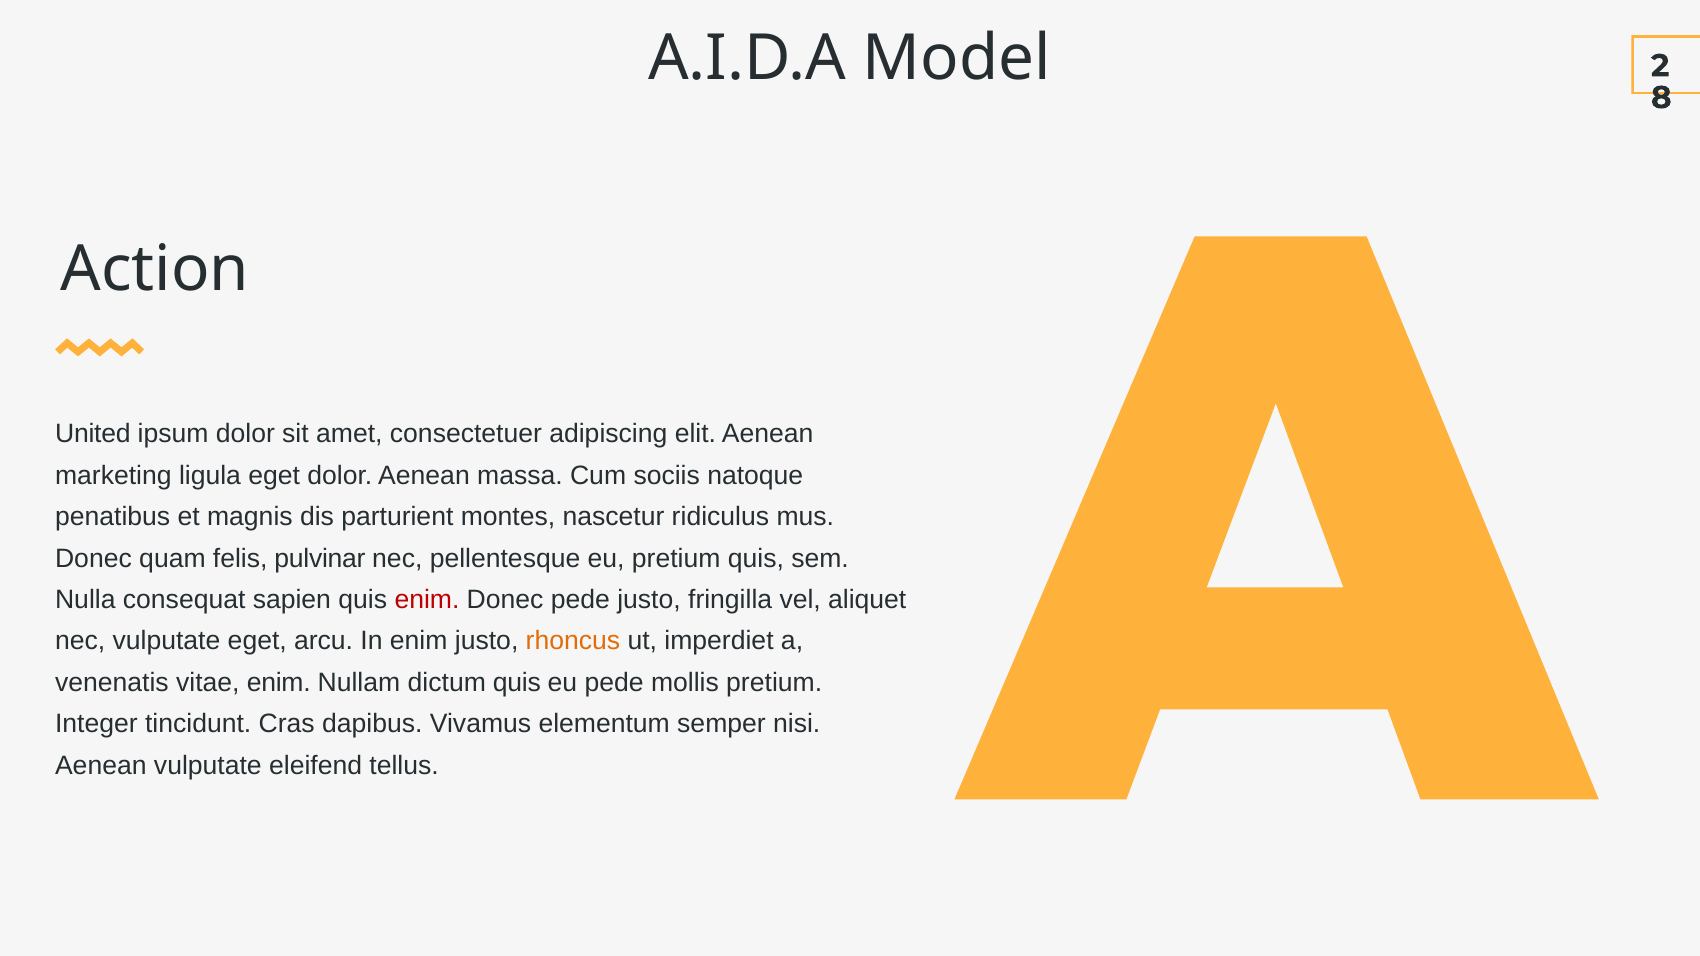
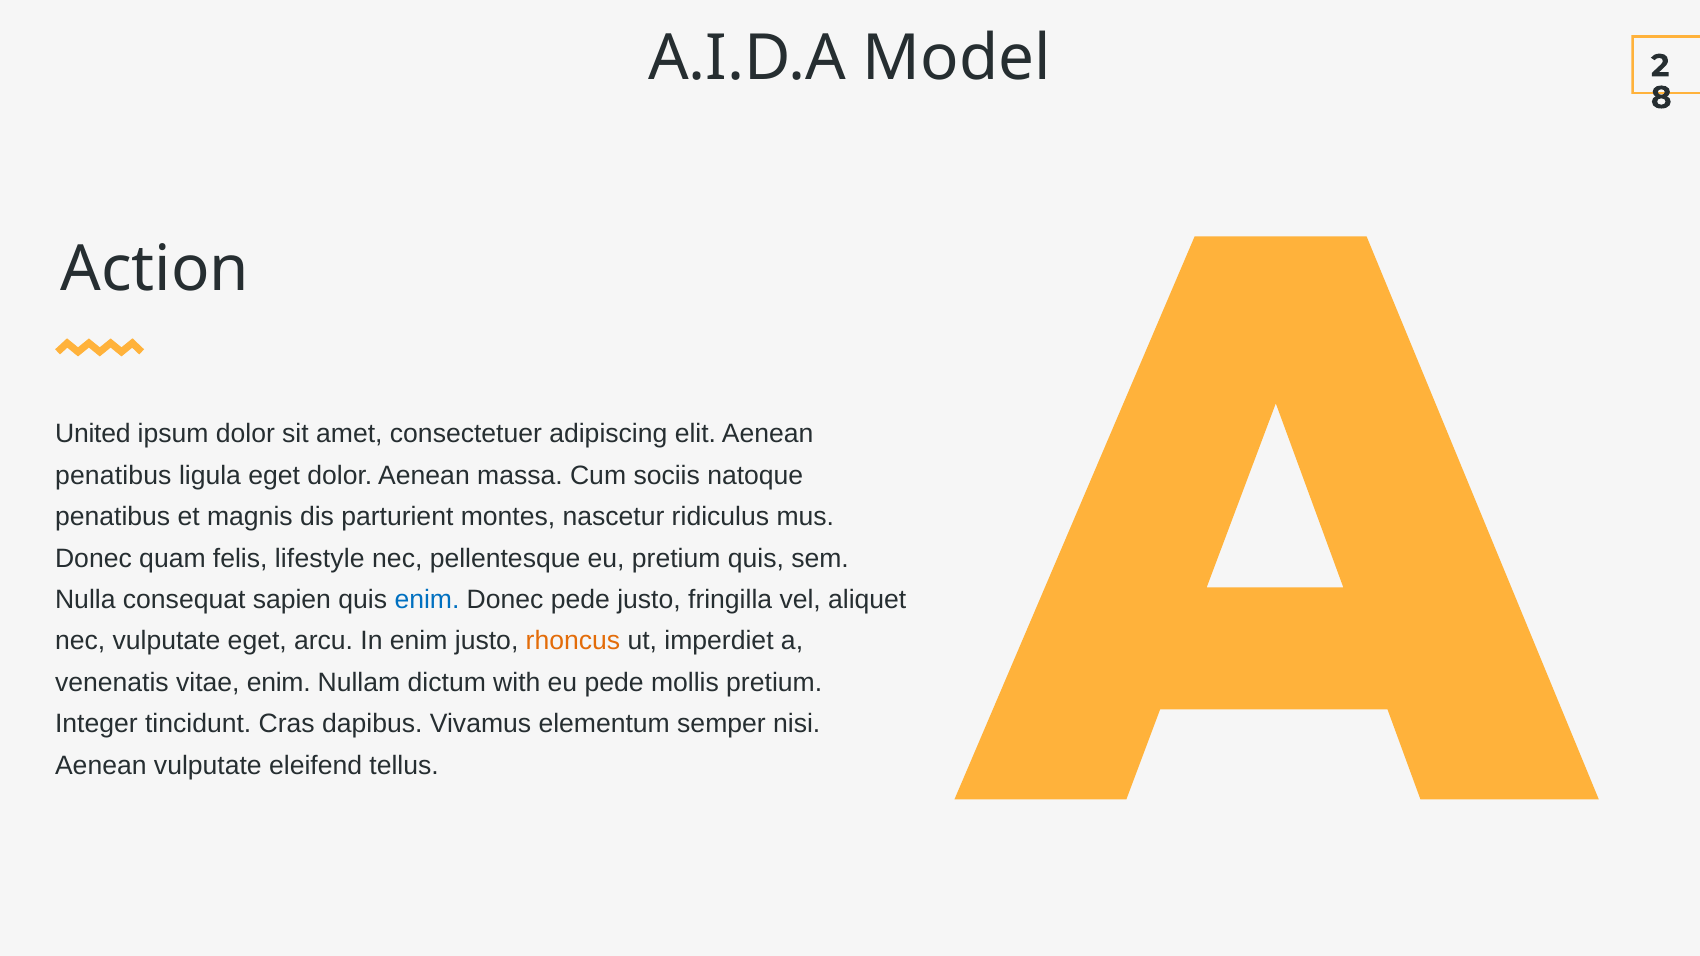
marketing: marketing -> penatibus (113, 476)
pulvinar: pulvinar -> lifestyle (320, 559)
enim colour: red -> blue (427, 600)
dictum quis: quis -> with (517, 683)
